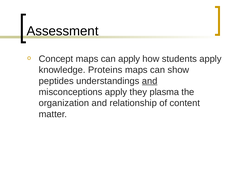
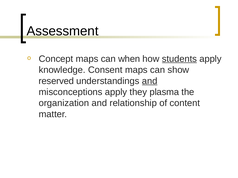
can apply: apply -> when (129, 59)
students underline: none -> present (179, 59)
Proteins: Proteins -> Consent (105, 70)
peptides: peptides -> reserved (56, 81)
